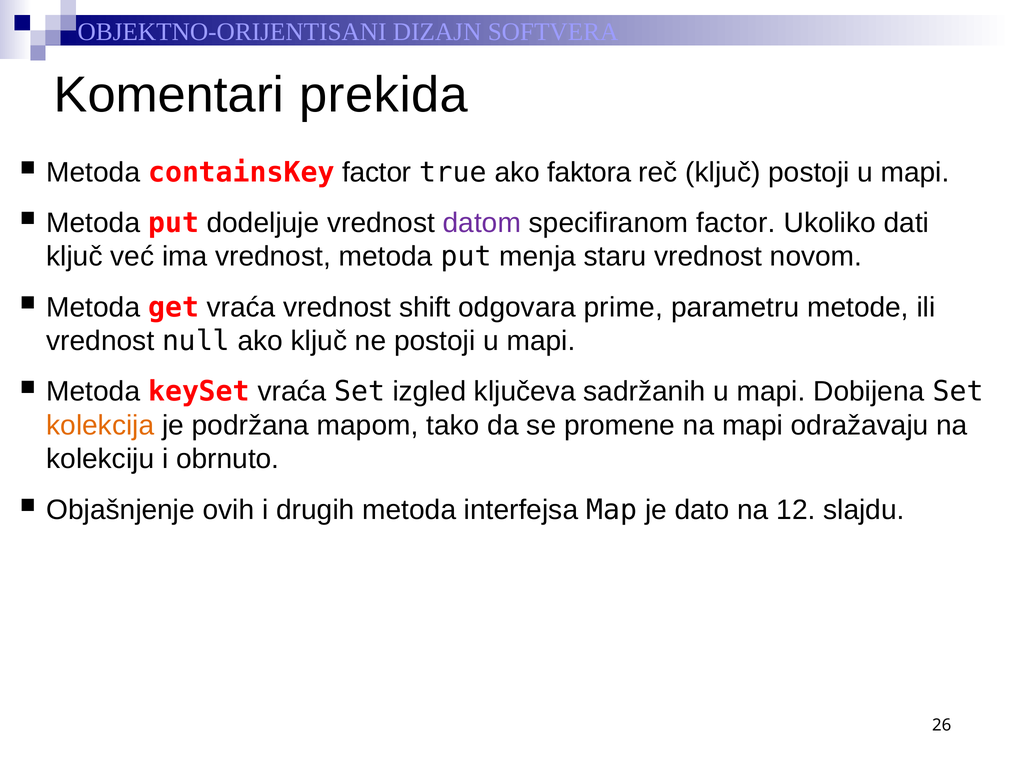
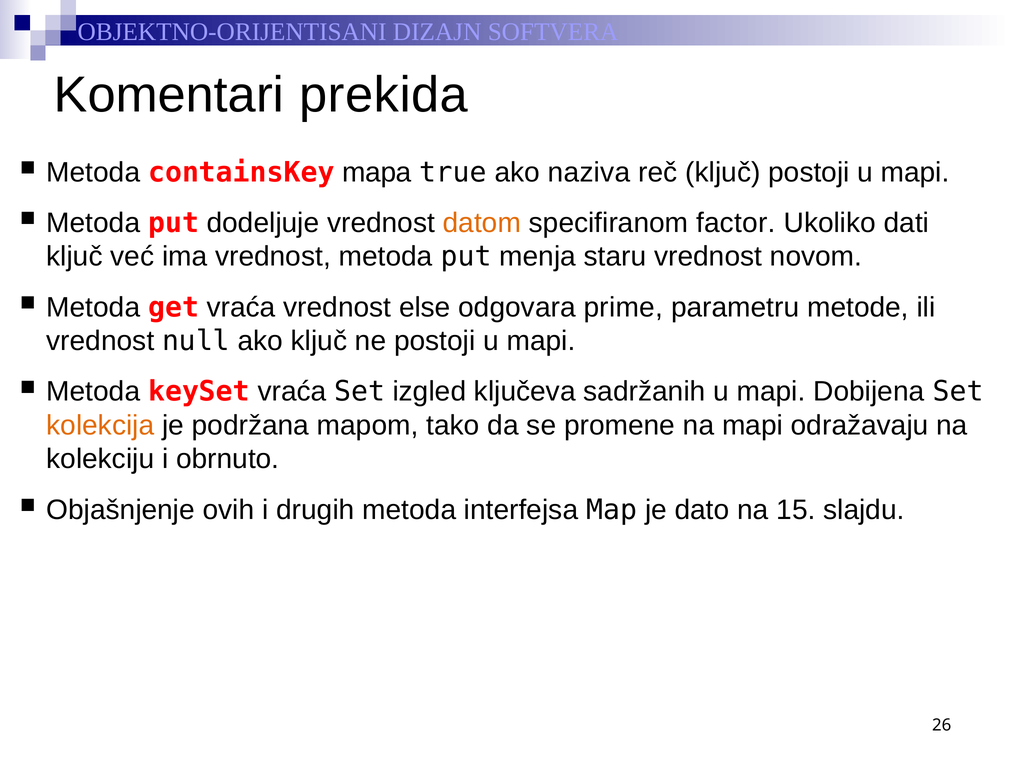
containsKey factor: factor -> mapa (377, 172)
faktora: faktora -> naziva (589, 172)
datom colour: purple -> orange (482, 223)
shift: shift -> else (425, 307)
12: 12 -> 15 (796, 510)
